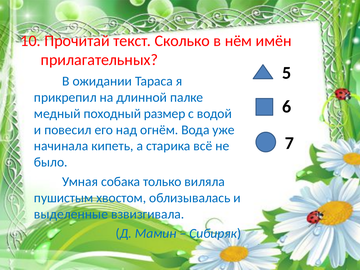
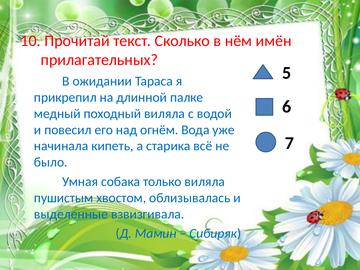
походный размер: размер -> виляла (165, 114)
